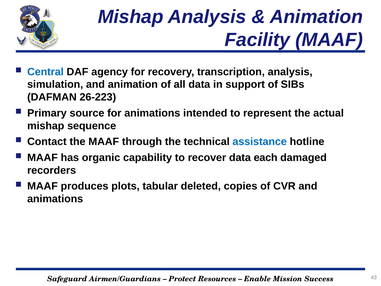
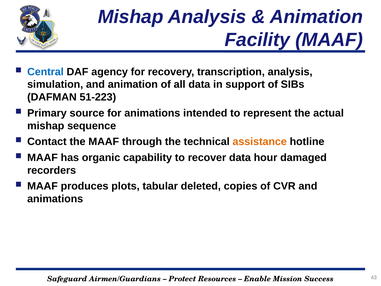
26-223: 26-223 -> 51-223 (98, 97)
assistance colour: blue -> orange (260, 142)
each: each -> hour (266, 157)
